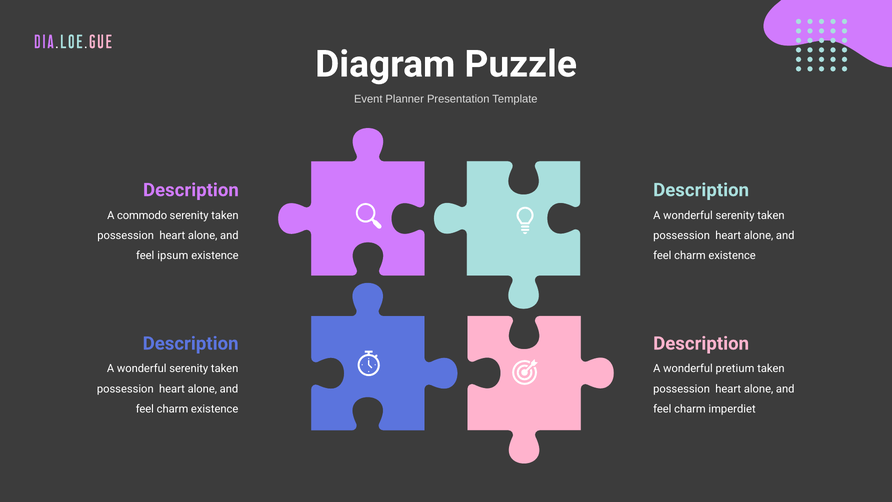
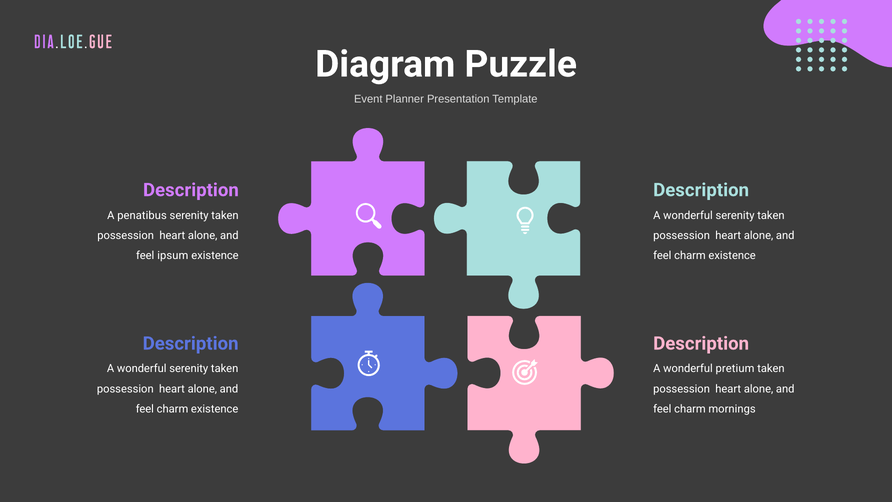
commodo: commodo -> penatibus (142, 215)
imperdiet: imperdiet -> mornings (732, 409)
